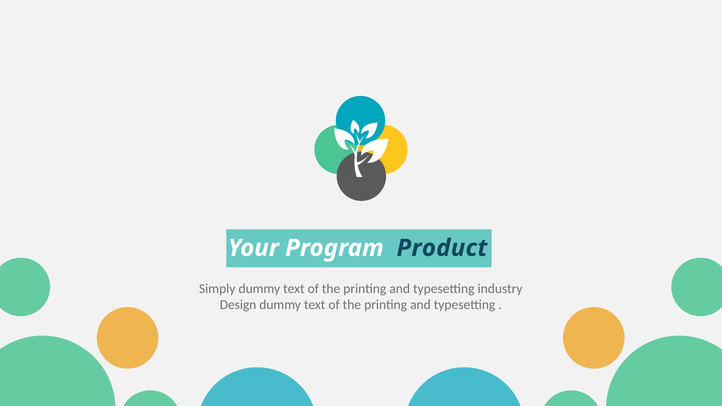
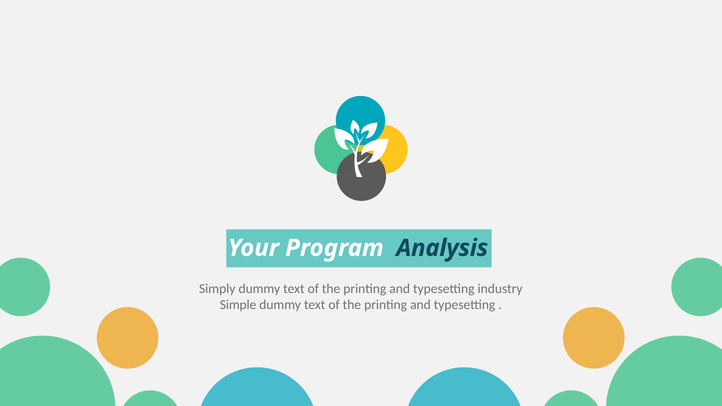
Product: Product -> Analysis (442, 248)
Design: Design -> Simple (238, 305)
